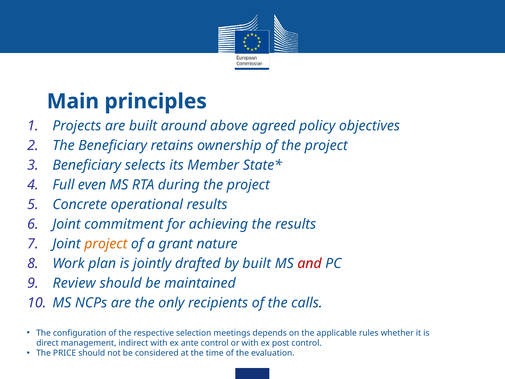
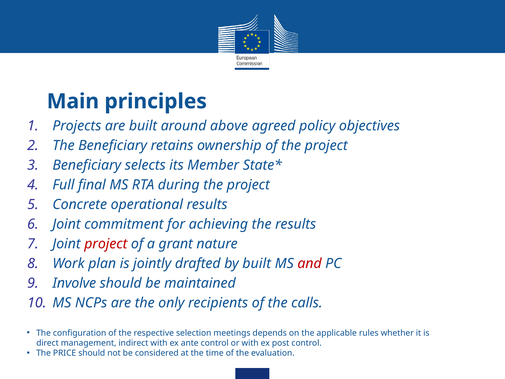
even: even -> final (92, 185)
project colour: orange -> red (106, 244)
Review: Review -> Involve (74, 283)
